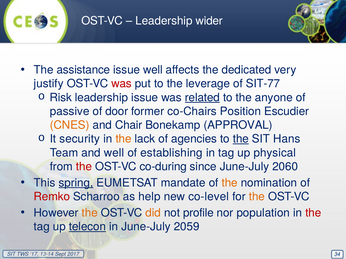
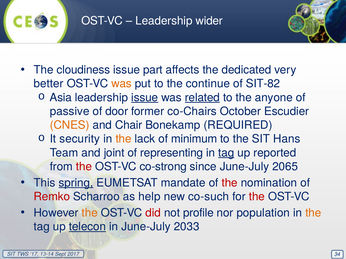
assistance: assistance -> cloudiness (83, 70)
issue well: well -> part (153, 70)
justify: justify -> better (49, 84)
was colour: red -> orange (122, 84)
leverage: leverage -> continue (208, 84)
SIT-77: SIT-77 -> SIT-82 (263, 84)
Risk: Risk -> Asia (61, 98)
issue underline: none -> present (145, 98)
Position: Position -> October (240, 112)
APPROVAL: APPROVAL -> REQUIRED (238, 125)
agencies: agencies -> minimum (194, 139)
the underline: present -> none (241, 139)
and well: well -> joint (114, 153)
establishing: establishing -> representing (172, 153)
tag underline: none -> present (226, 153)
physical: physical -> reported (275, 153)
co-during: co-during -> co-strong (163, 167)
2060: 2060 -> 2065 (285, 167)
the colour: orange -> red (230, 183)
co-level: co-level -> co-such (209, 197)
the colour: orange -> red (257, 197)
did colour: orange -> red (153, 213)
the colour: red -> orange (313, 213)
2059: 2059 -> 2033 (187, 227)
